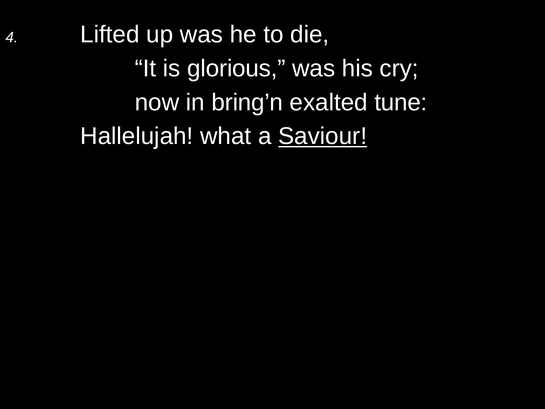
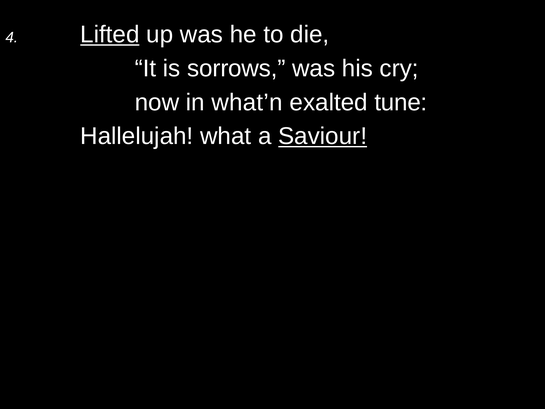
Lifted underline: none -> present (110, 34)
glorious: glorious -> sorrows (236, 68)
bring’n: bring’n -> what’n (247, 102)
